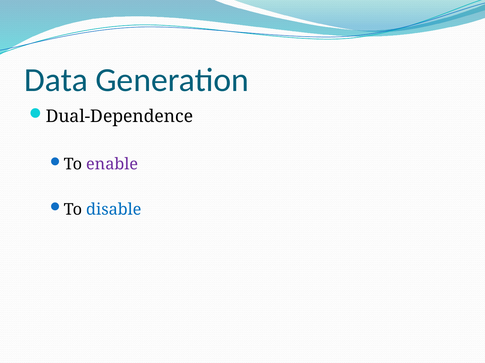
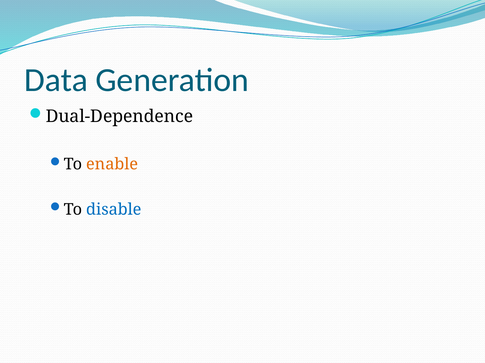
enable colour: purple -> orange (112, 165)
